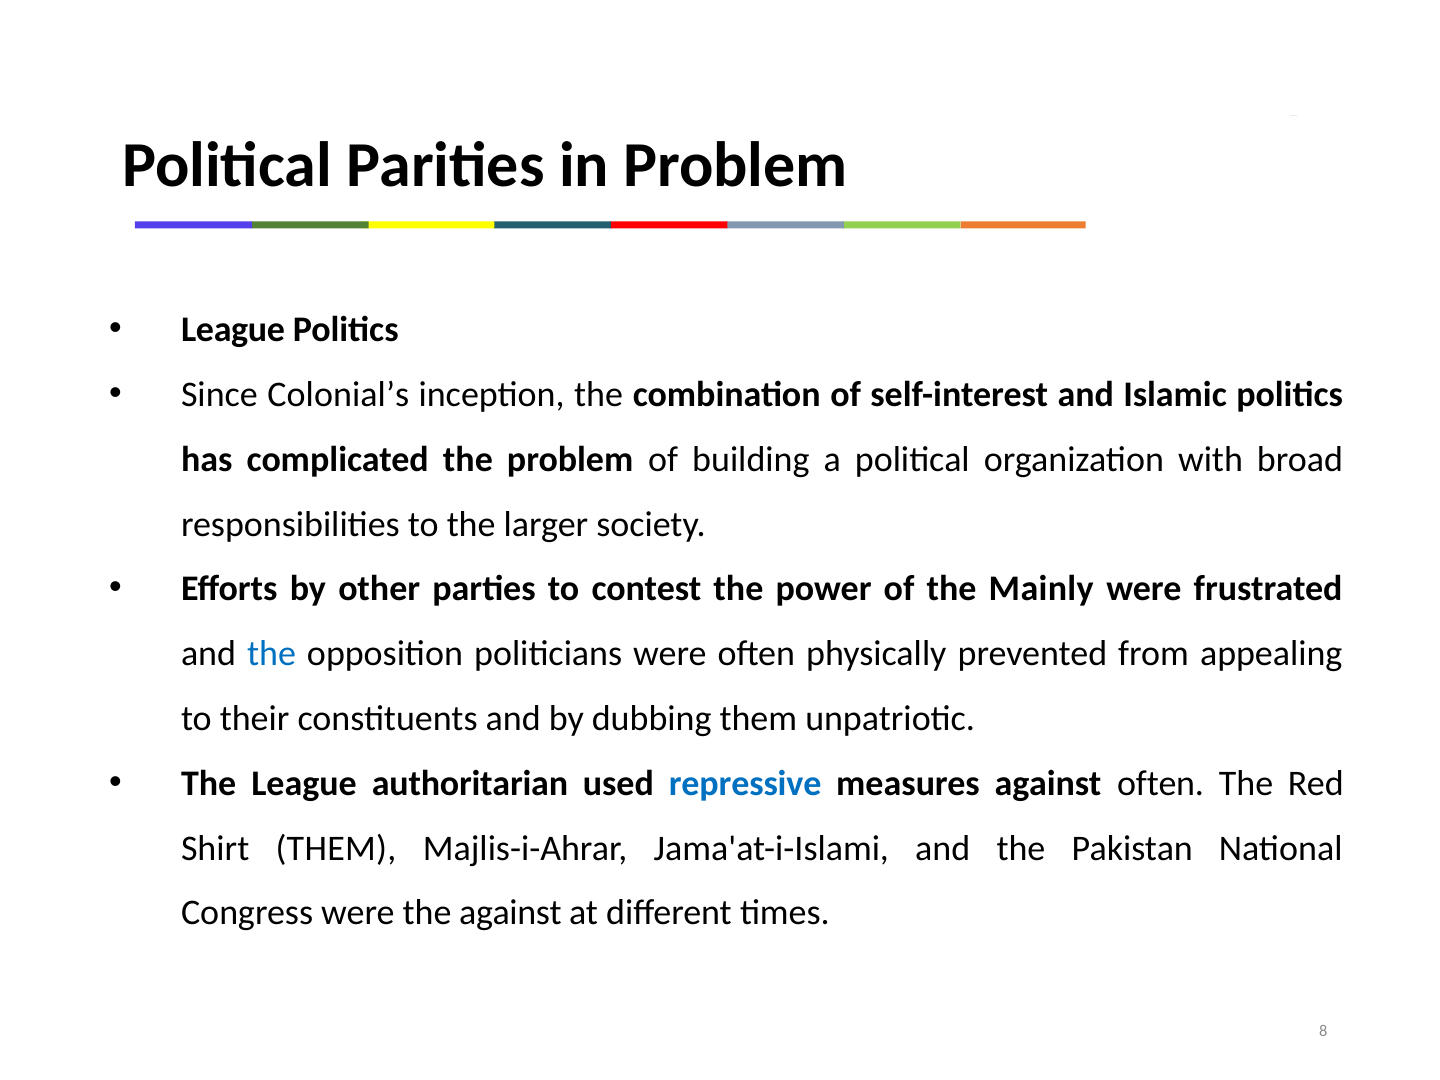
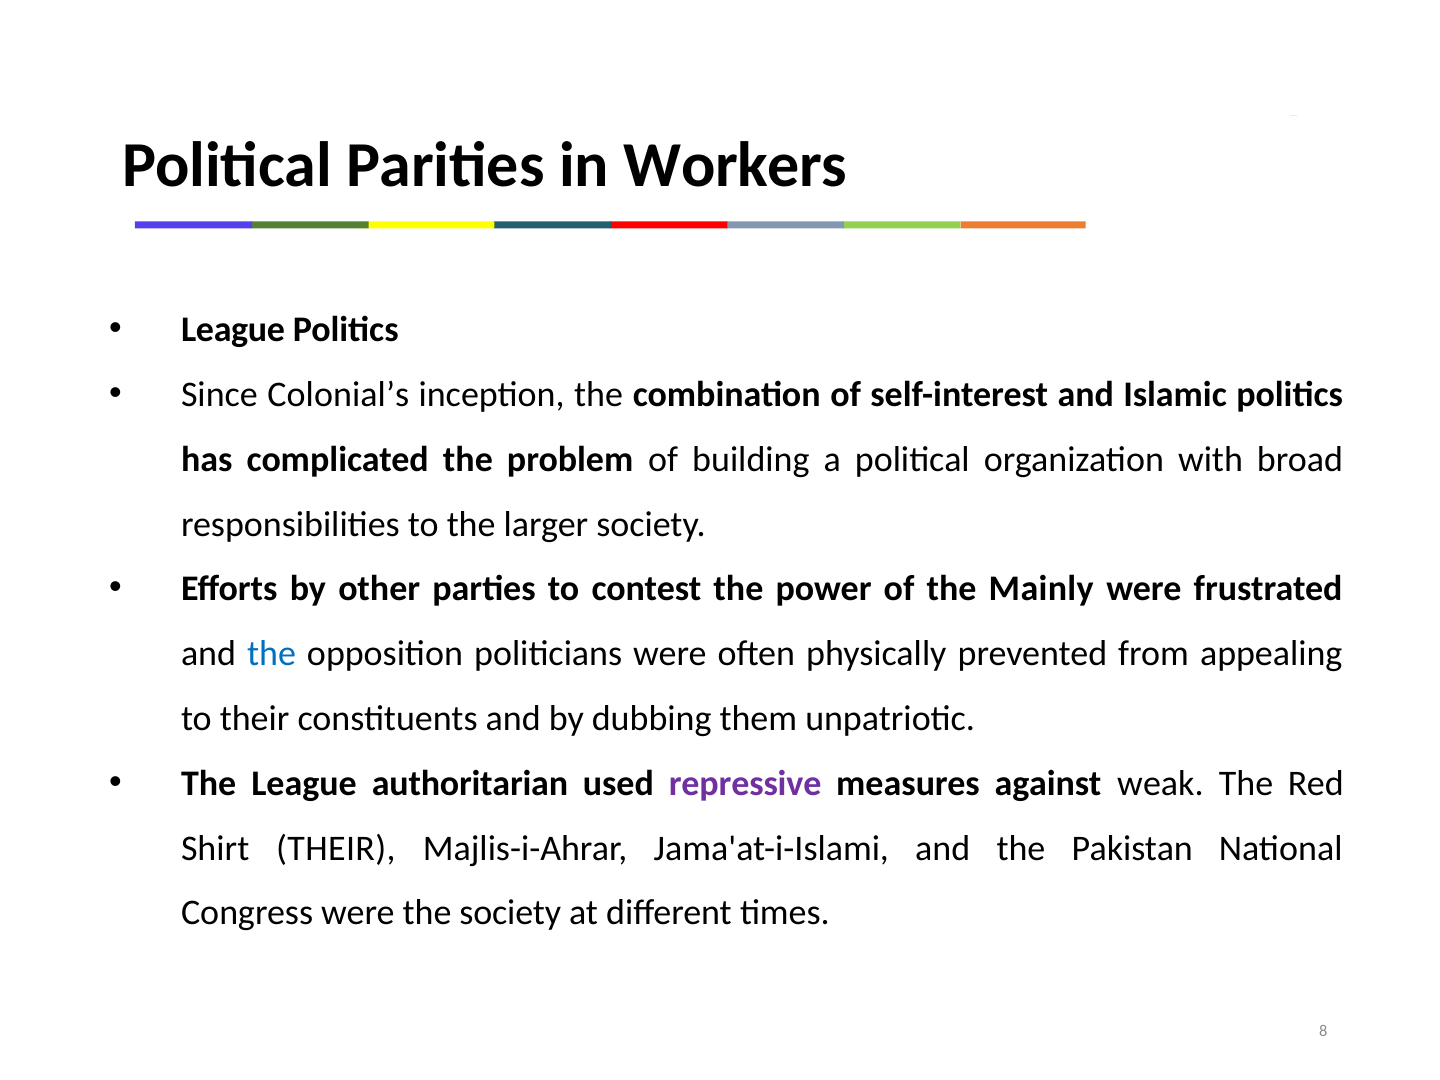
in Problem: Problem -> Workers (735, 166)
repressive colour: blue -> purple (745, 783)
against often: often -> weak (1160, 783)
Shirt THEM: THEM -> THEIR (336, 848)
the against: against -> society (510, 913)
